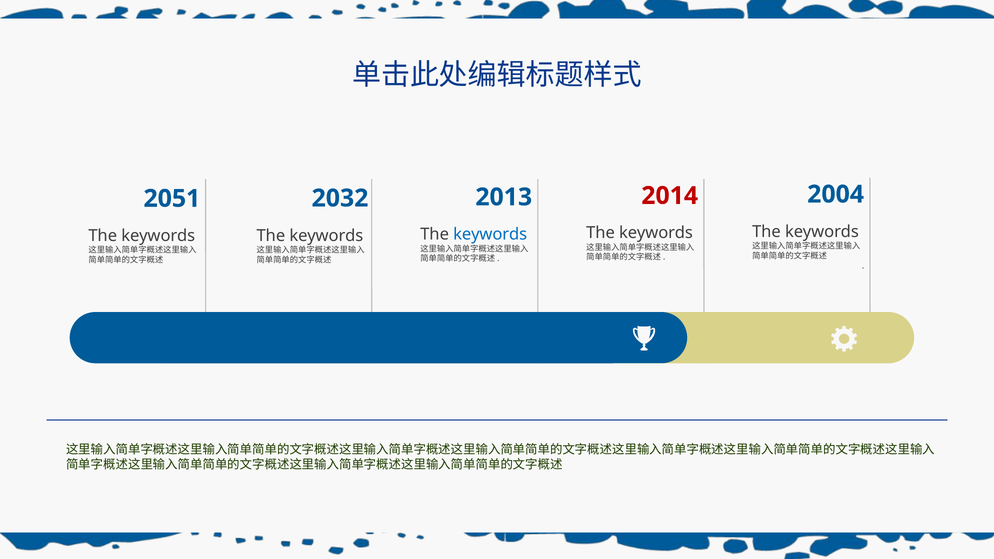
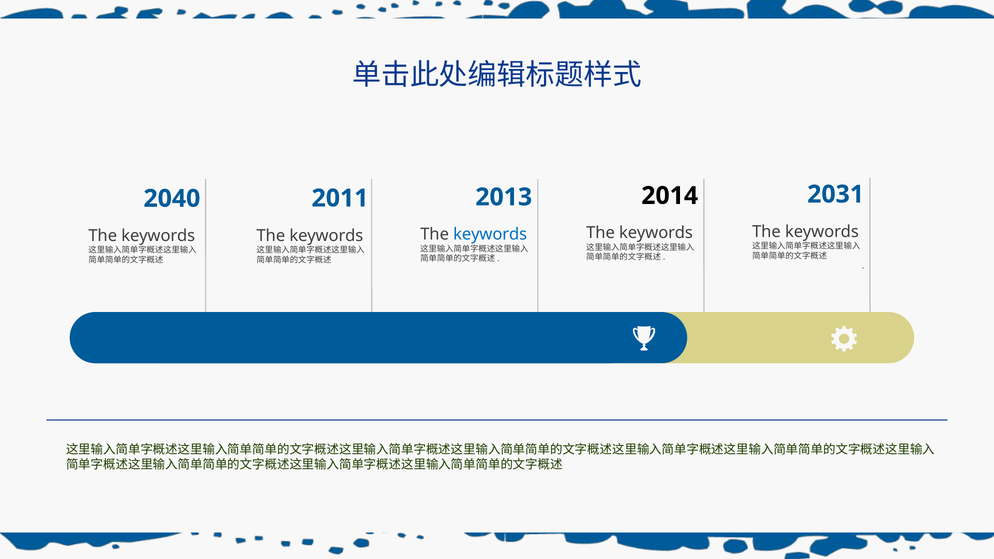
2004: 2004 -> 2031 (836, 194)
2014 colour: red -> black (670, 196)
2032: 2032 -> 2011 (340, 198)
2051: 2051 -> 2040 (172, 199)
